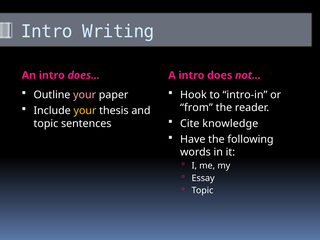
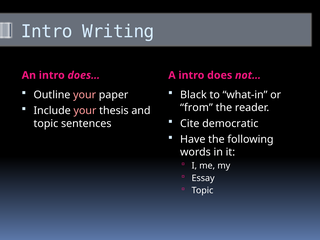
Hook: Hook -> Black (193, 95)
intro-in: intro-in -> what-in (245, 95)
your colour: yellow -> pink (85, 111)
knowledge: knowledge -> democratic (230, 123)
